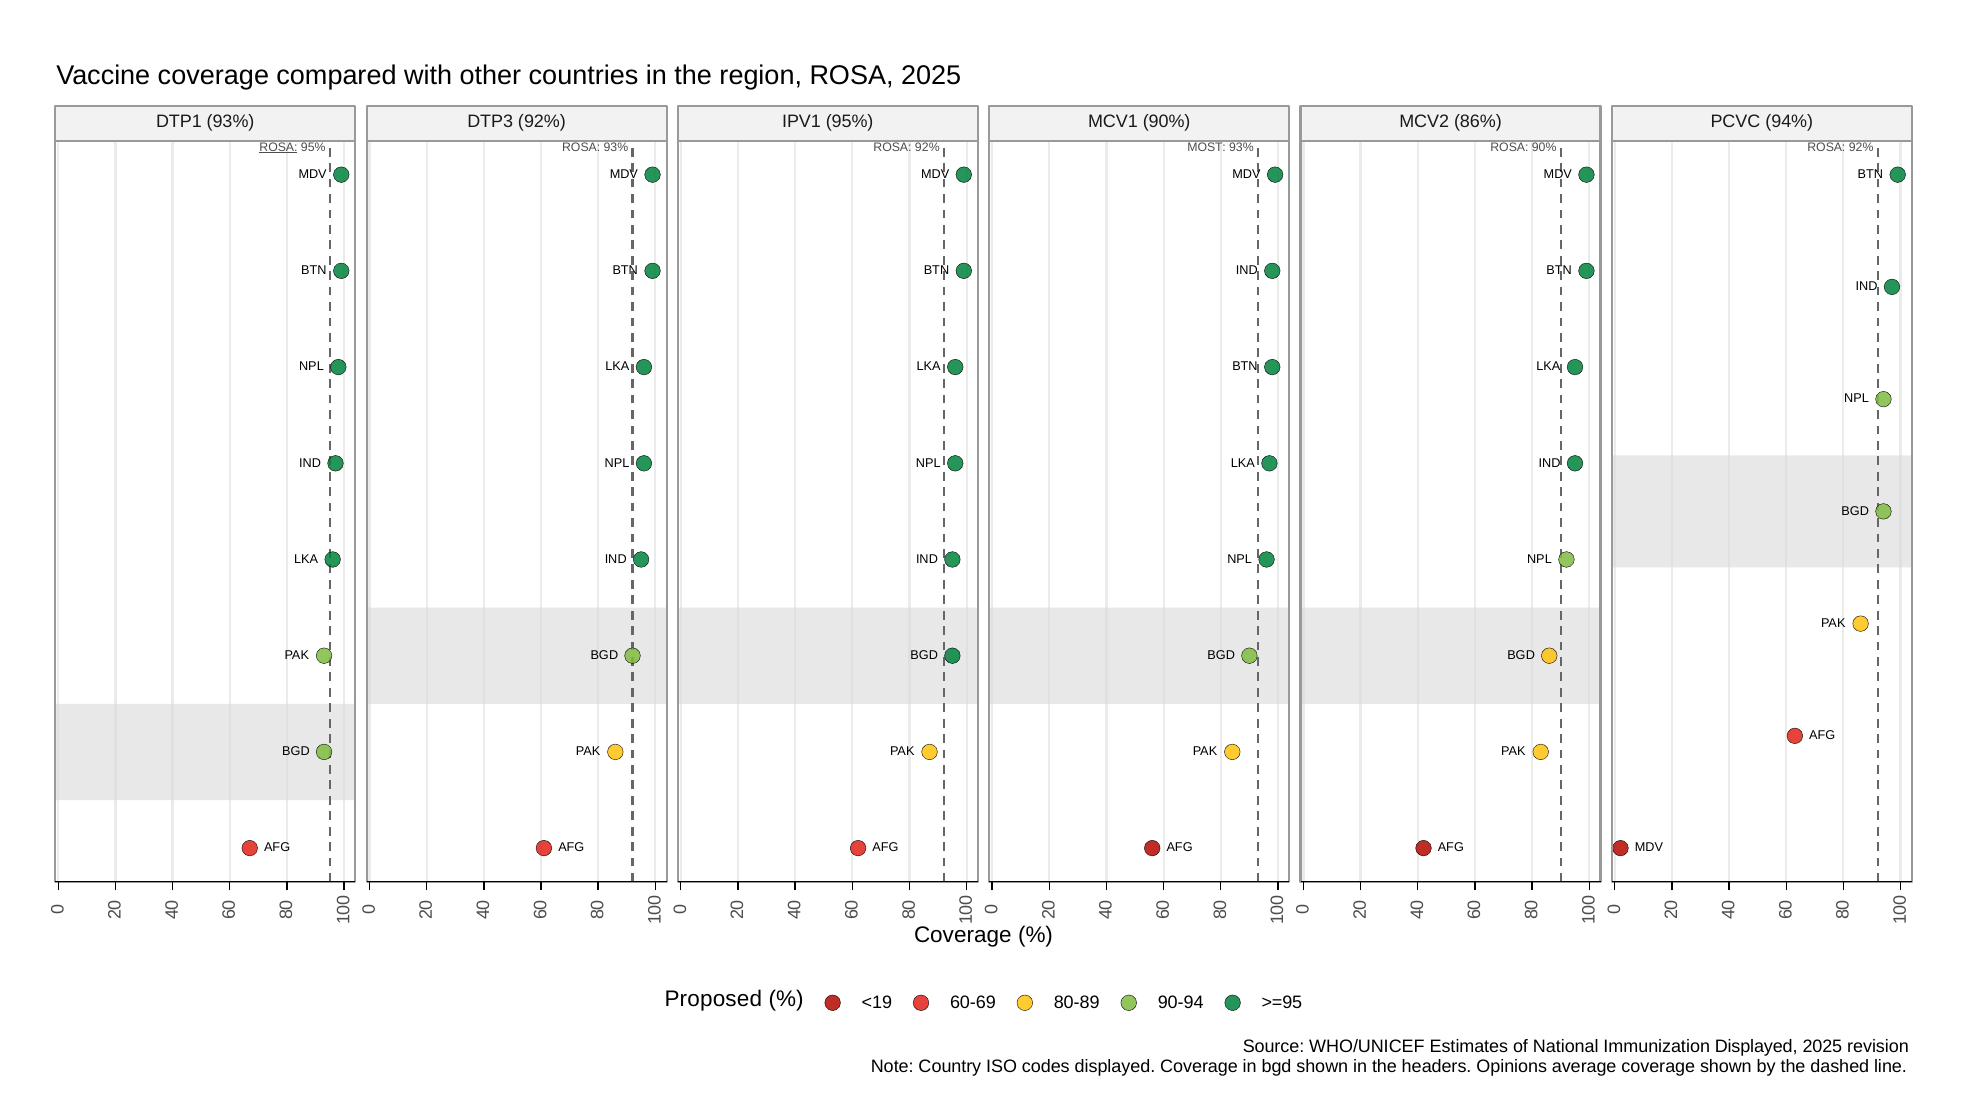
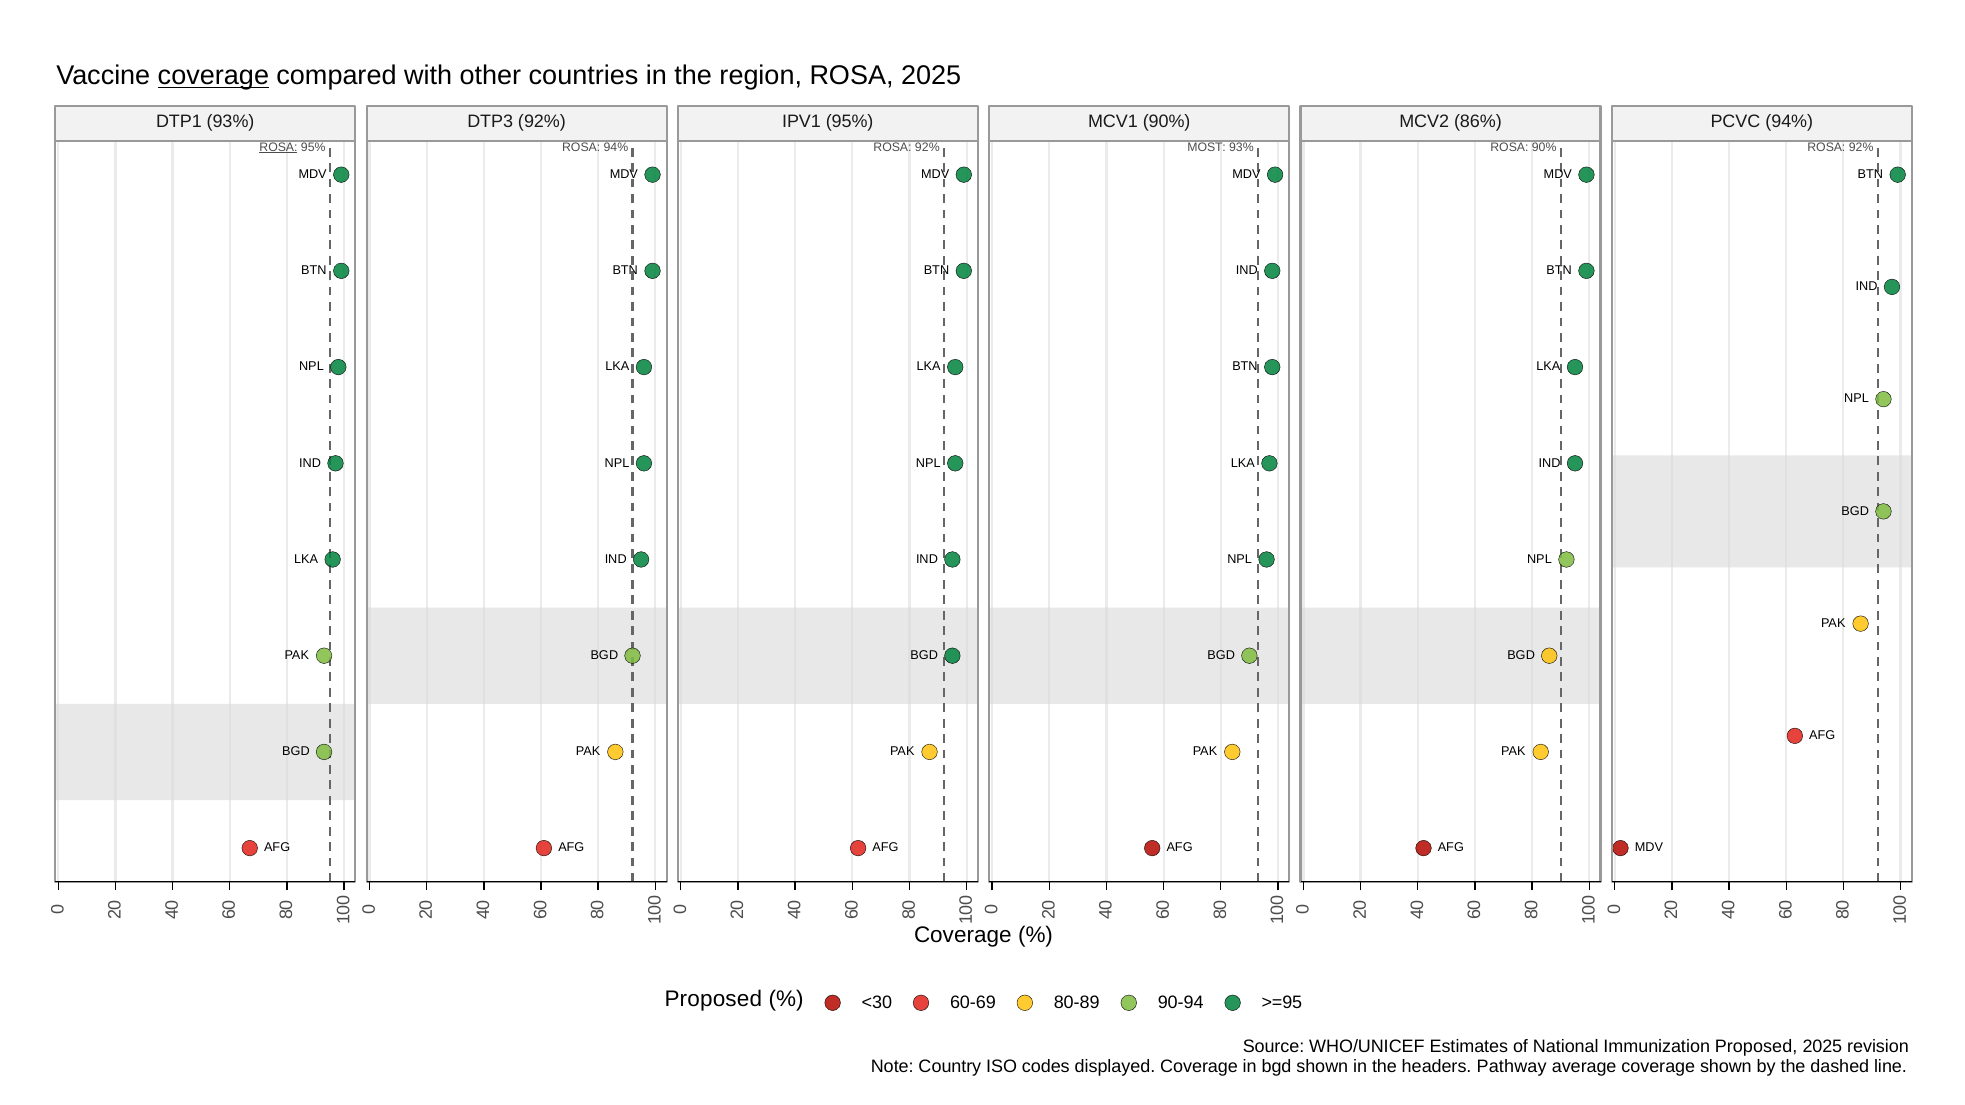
coverage underline: none -> present (213, 76)
ROSA 93%: 93% -> 94% (616, 147)
<19: <19 -> <30 (877, 1002)
Immunization Displayed: Displayed -> Proposed (1756, 1047)
Opinions: Opinions -> Pathway (1512, 1067)
